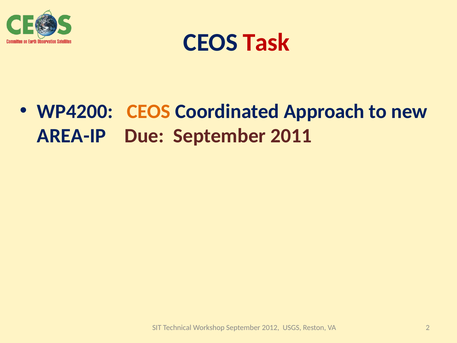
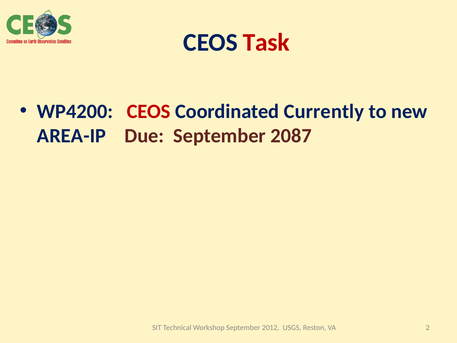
CEOS colour: orange -> red (149, 111)
Approach: Approach -> Currently (324, 111)
2011: 2011 -> 2087 (291, 136)
